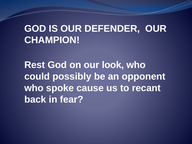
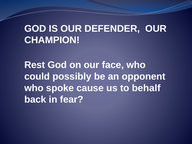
look: look -> face (113, 65)
recant: recant -> behalf (146, 88)
